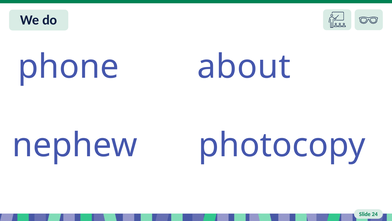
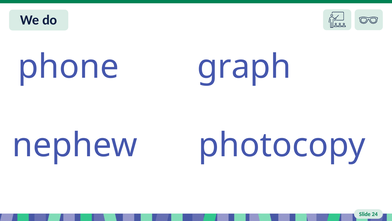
about: about -> graph (244, 67)
